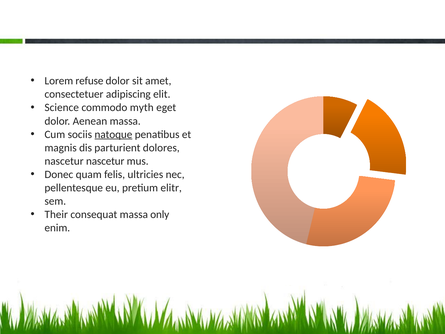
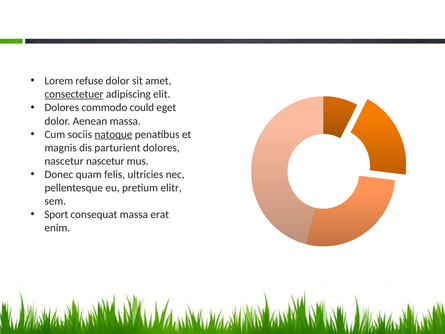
consectetuer underline: none -> present (74, 94)
Science: Science -> Dolores (62, 108)
myth: myth -> could (142, 108)
Their: Their -> Sport (56, 214)
only: only -> erat (160, 214)
